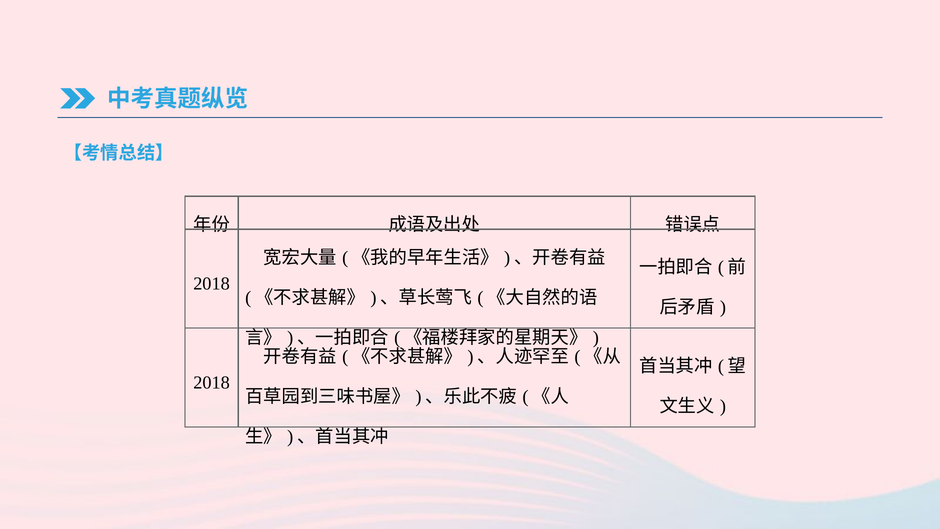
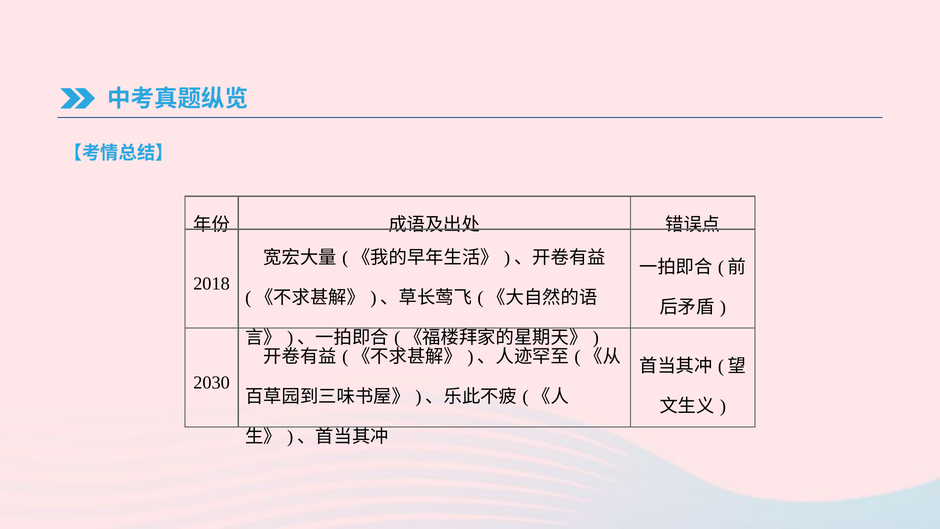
2018: 2018 -> 2030 (212, 382)
